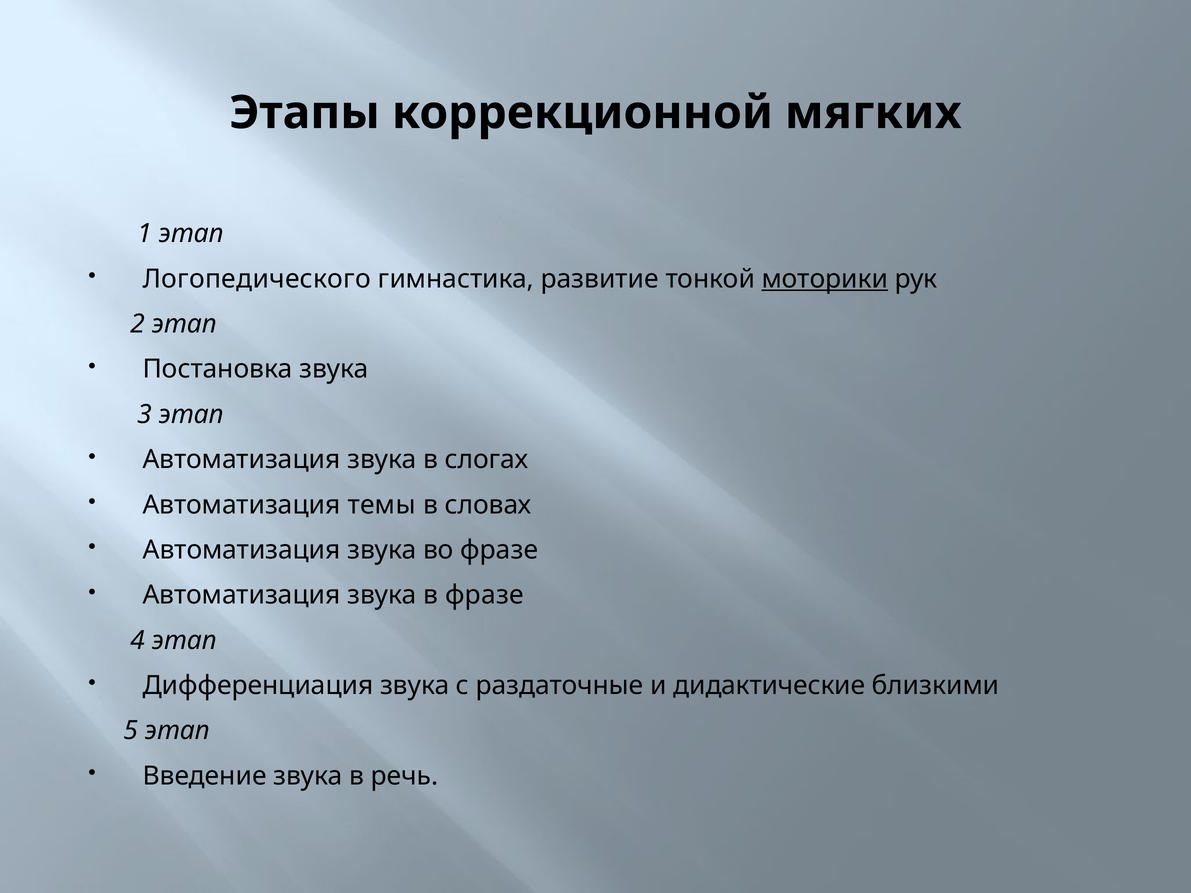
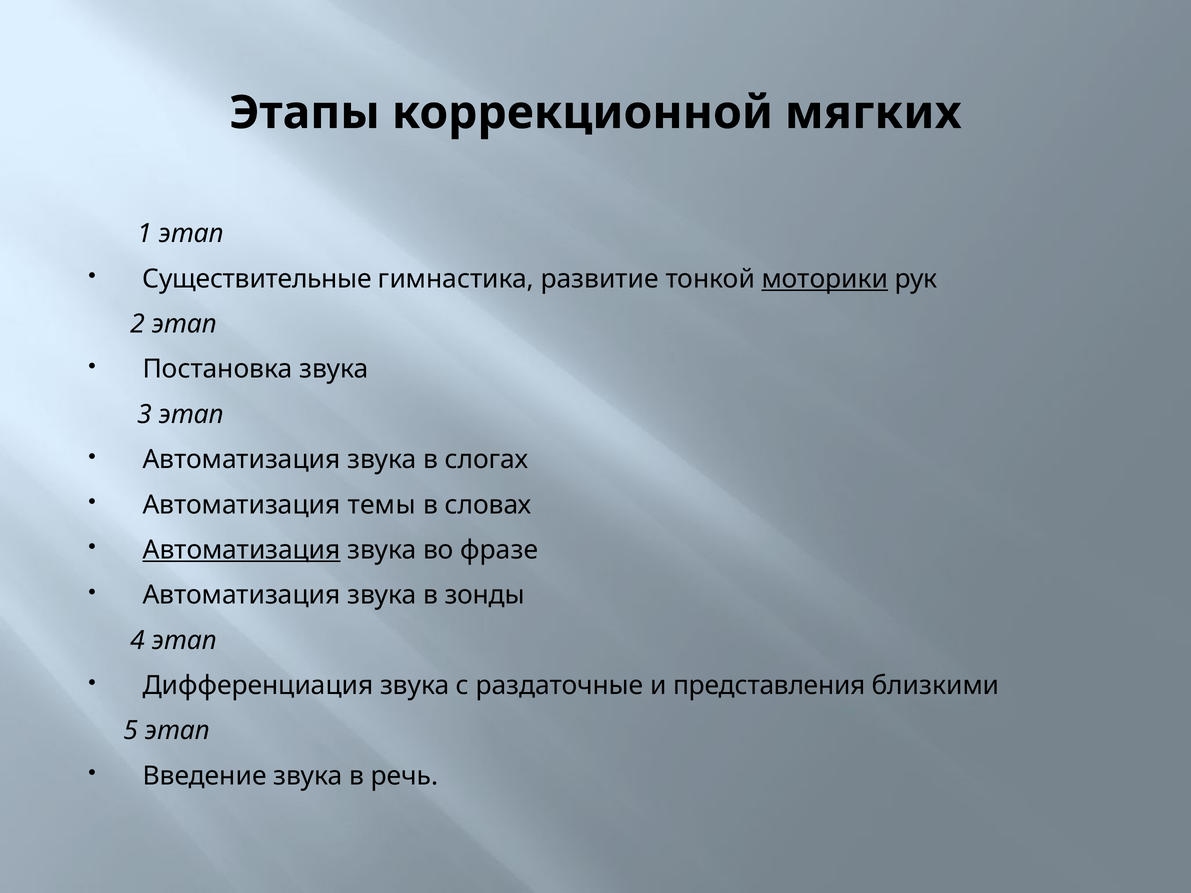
Логопедического: Логопедического -> Существительные (257, 279)
Автоматизация underline: none -> present (242, 550)
в фразе: фразе -> зонды (485, 595)
дидактические: дидактические -> представления (769, 686)
